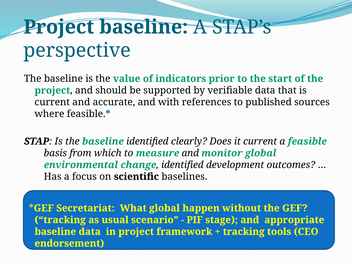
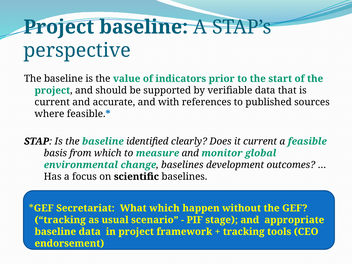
change identified: identified -> baselines (182, 165)
What global: global -> which (164, 208)
